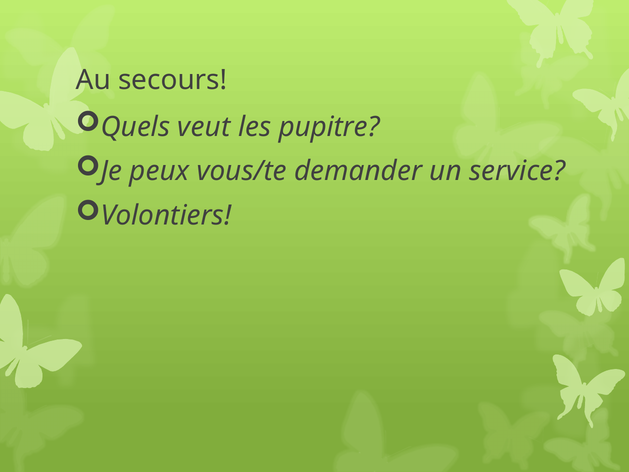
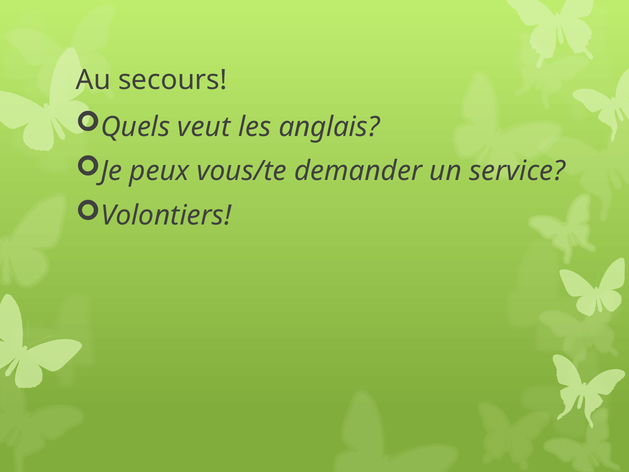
pupitre: pupitre -> anglais (329, 127)
